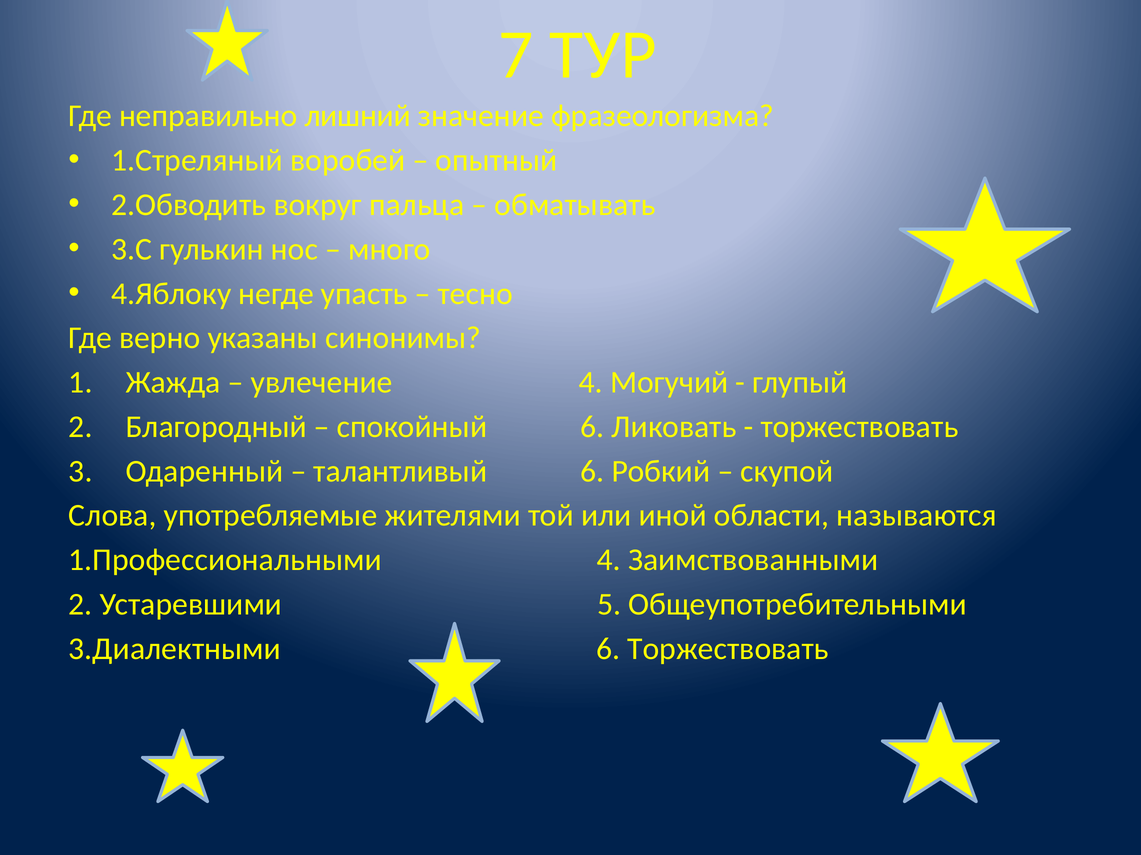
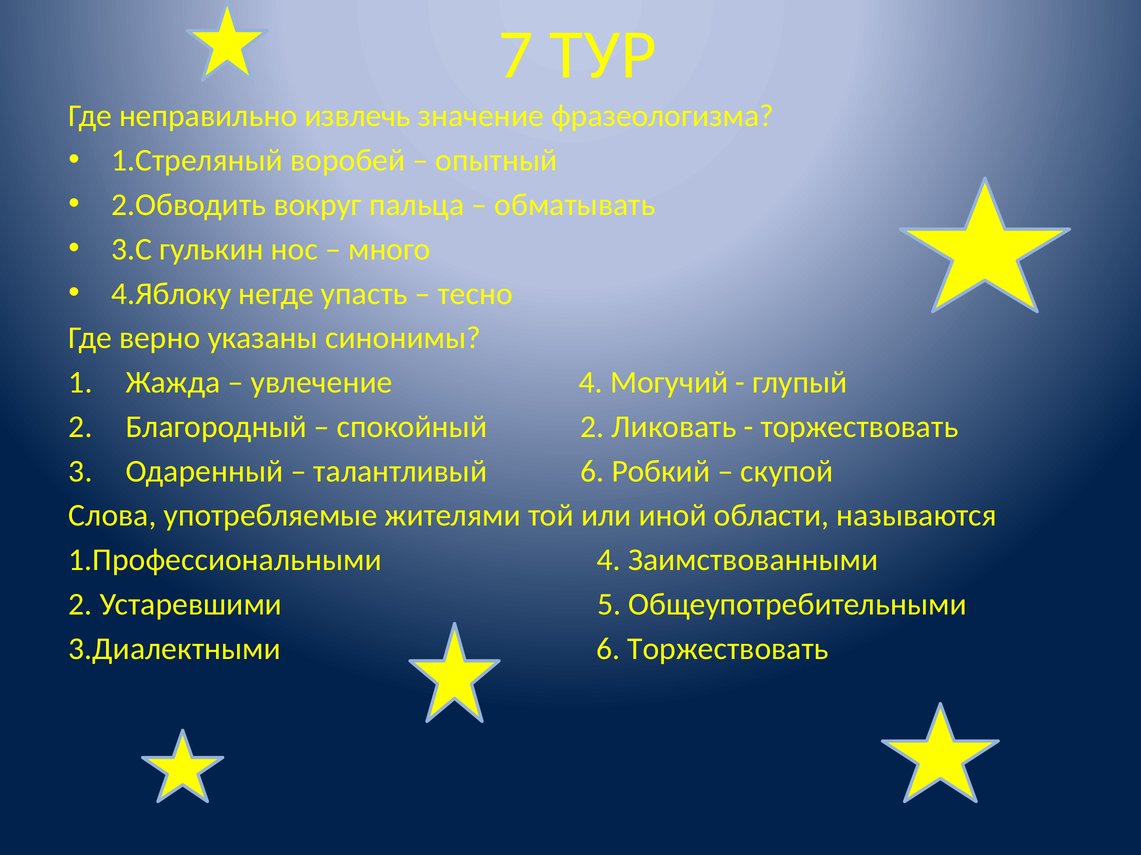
лишний: лишний -> извлечь (358, 116)
спокойный 6: 6 -> 2 (592, 427)
